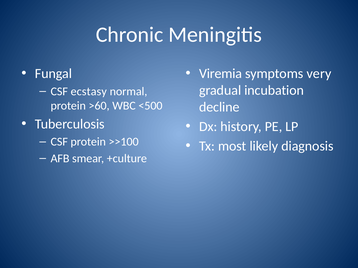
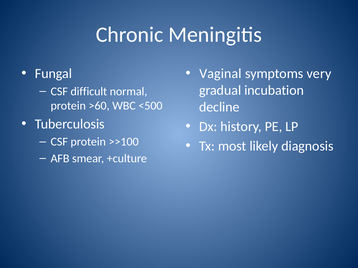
Viremia: Viremia -> Vaginal (220, 74)
ecstasy: ecstasy -> difficult (89, 92)
